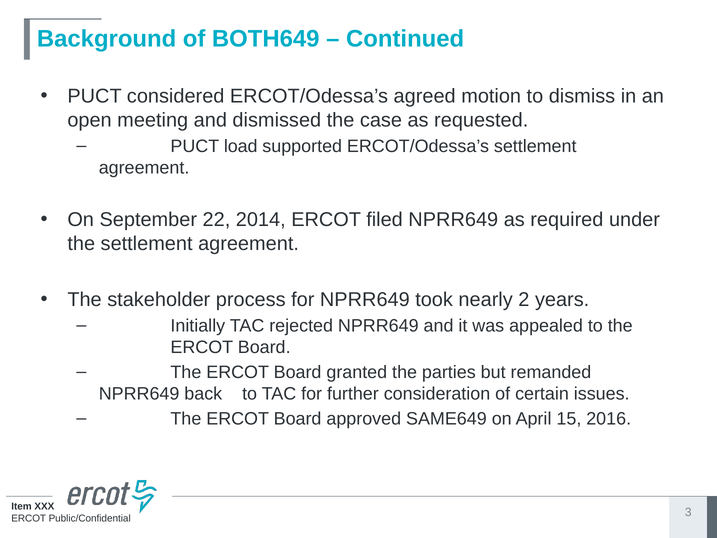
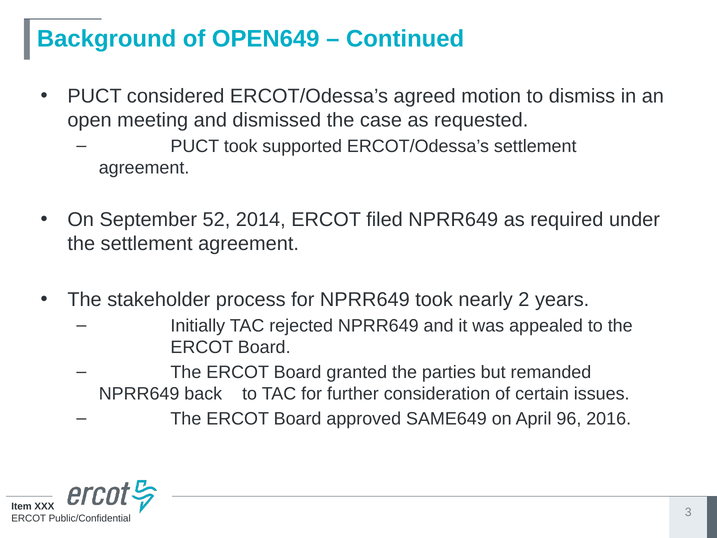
BOTH649: BOTH649 -> OPEN649 (266, 39)
PUCT load: load -> took (241, 146)
22: 22 -> 52 (216, 220)
15: 15 -> 96 (569, 419)
